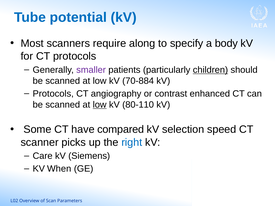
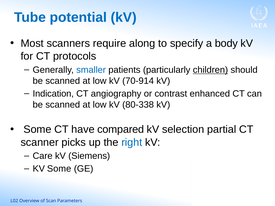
smaller colour: purple -> blue (91, 70)
70-884: 70-884 -> 70-914 (138, 81)
Protocols: Protocols -> Indication (53, 94)
low underline: present -> none (100, 105)
80-110: 80-110 -> 80-338 (138, 105)
speed: speed -> partial (222, 130)
KV When: When -> Some (59, 169)
